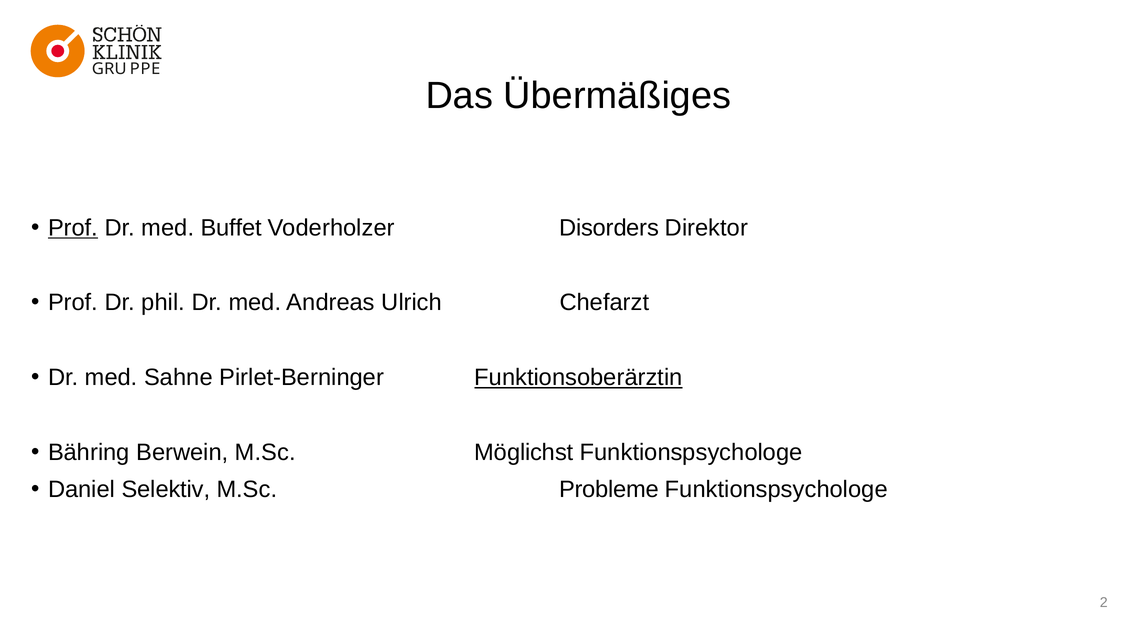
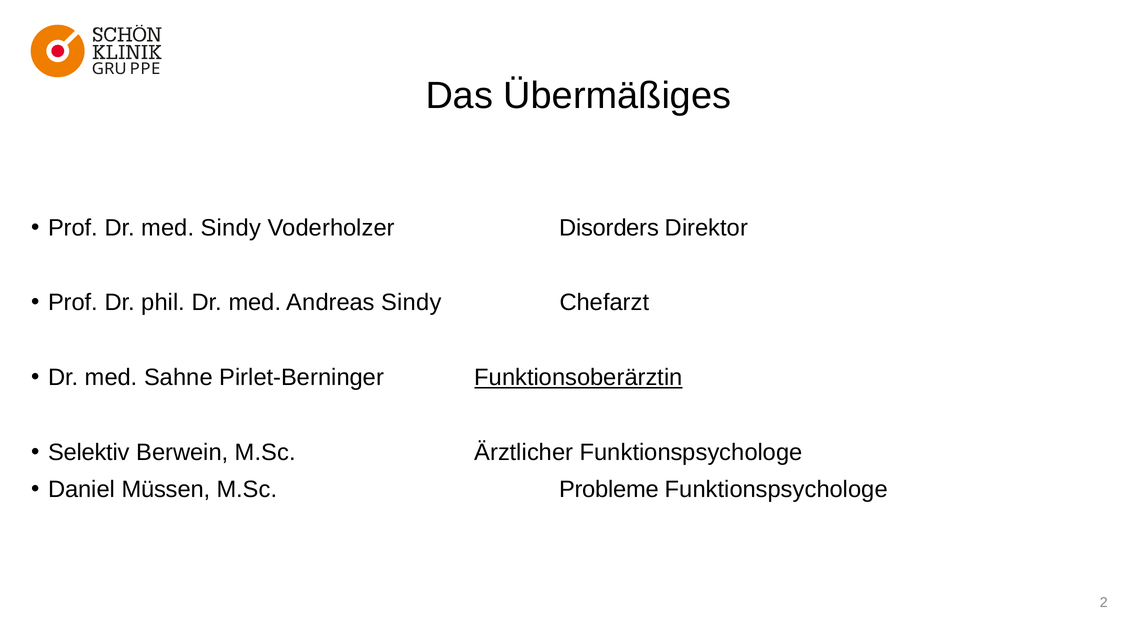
Prof underline: present -> none (73, 228)
med Buffet: Buffet -> Sindy (231, 228)
Andreas Ulrich: Ulrich -> Sindy (412, 303)
Bähring: Bähring -> Selektiv (89, 453)
Möglichst: Möglichst -> Ärztlicher (524, 453)
Selektiv: Selektiv -> Müssen (166, 490)
